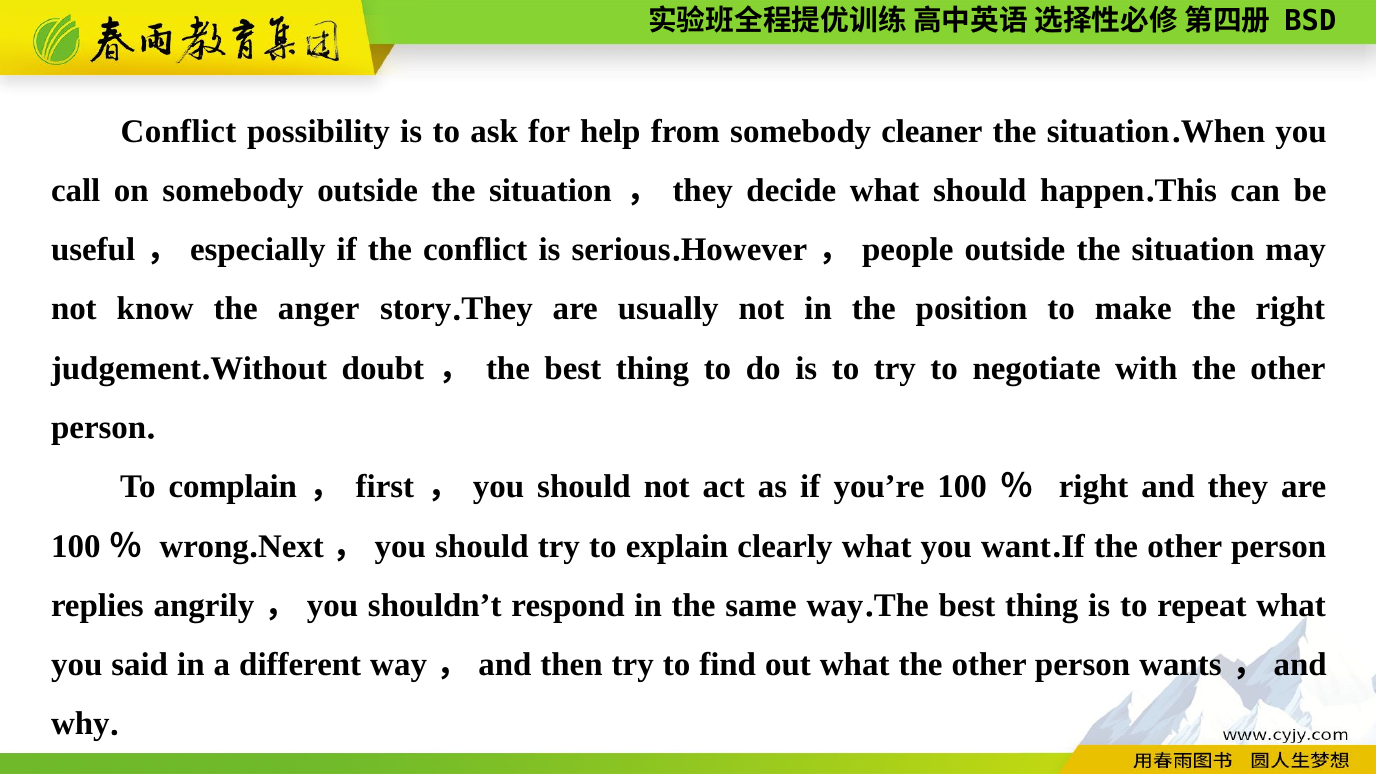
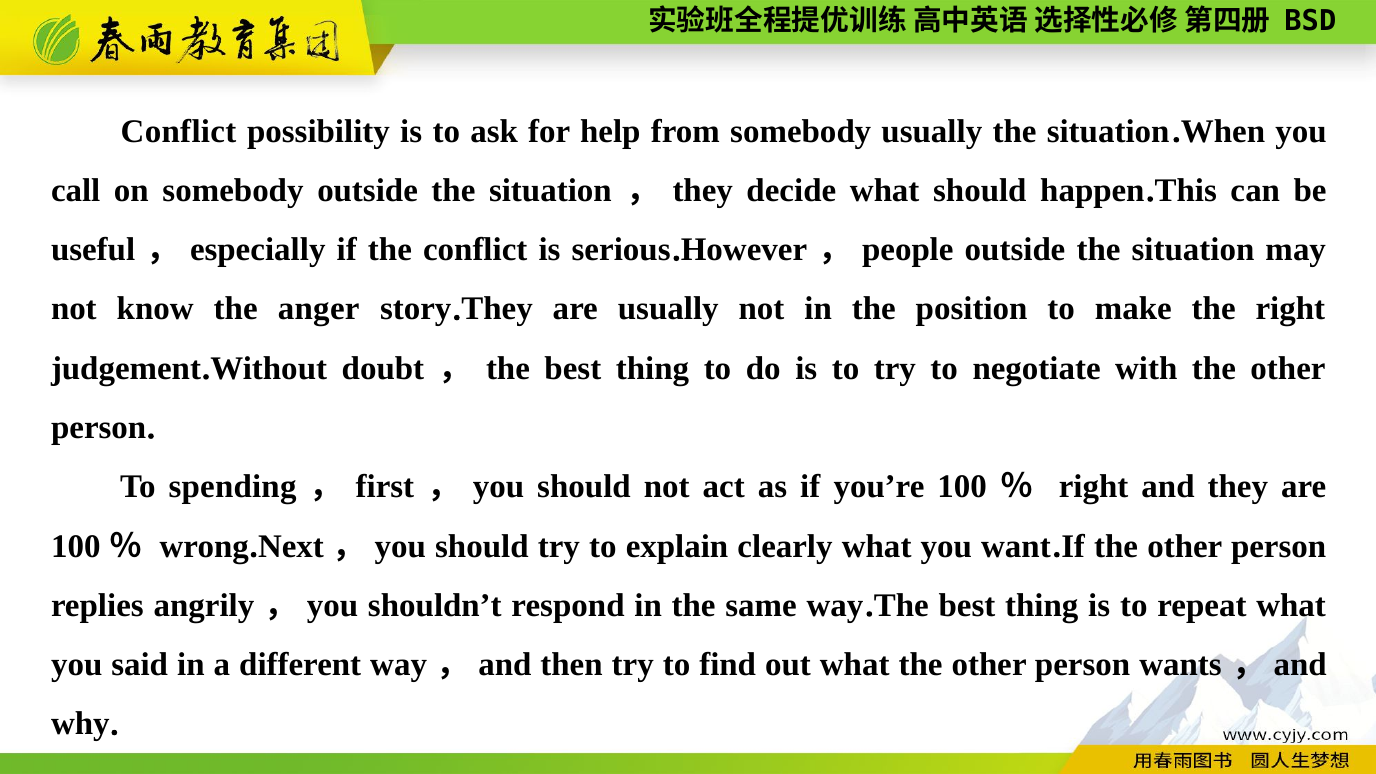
somebody cleaner: cleaner -> usually (932, 131)
complain: complain -> spending (233, 487)
